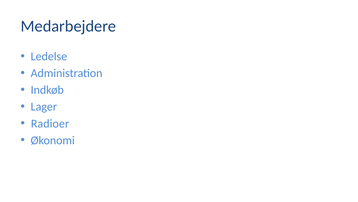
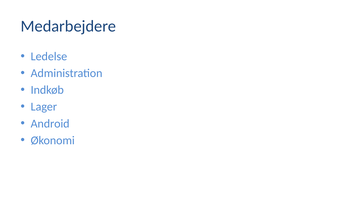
Radioer: Radioer -> Android (50, 123)
